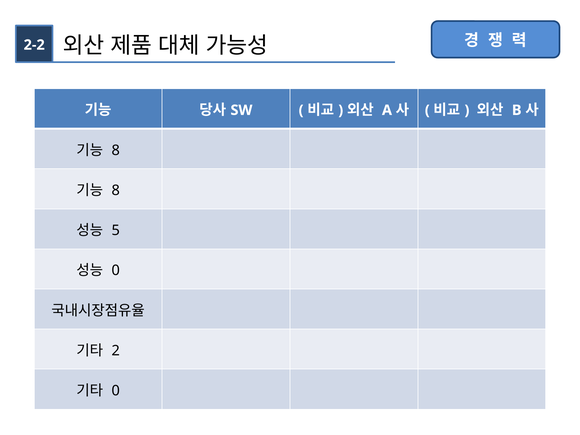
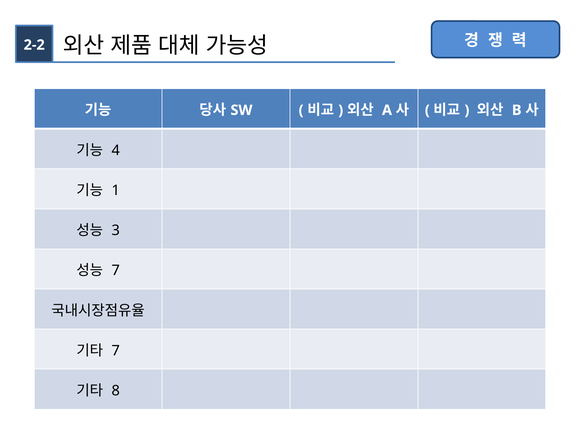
8: 8 -> 4 (116, 150)
8: 8 -> 1 (116, 190)
5: 5 -> 3 (116, 230)
0: 0 -> 7 (116, 270)
2: 2 -> 7 (116, 351)
0: 0 -> 8 (116, 391)
